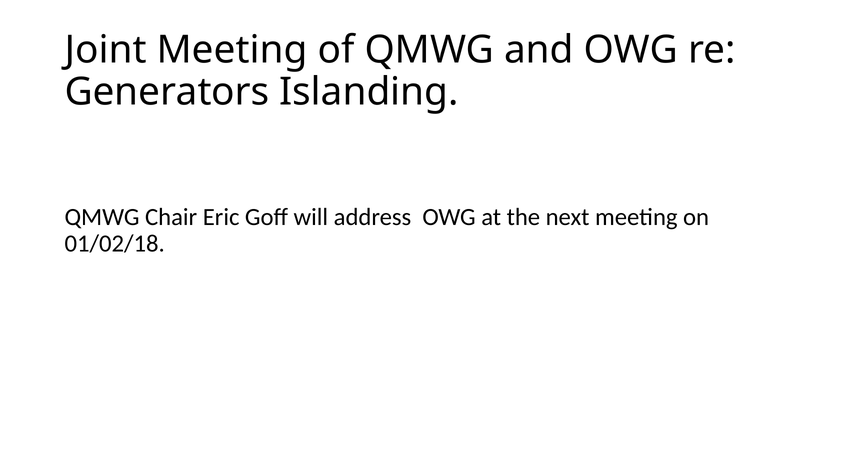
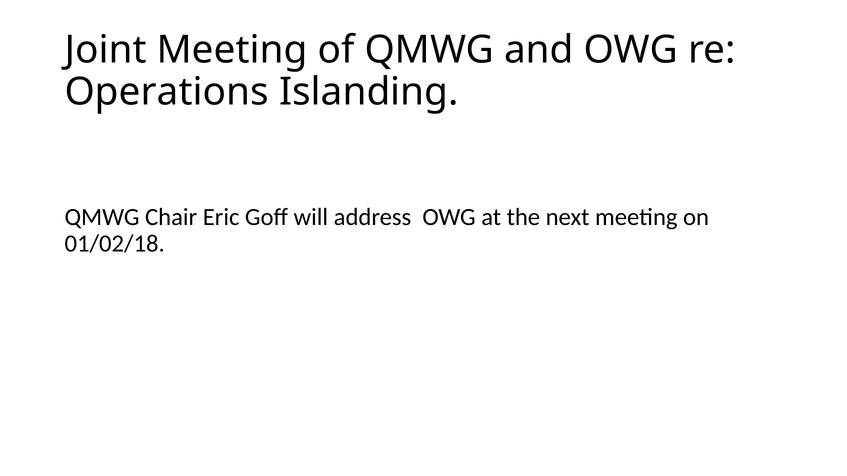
Generators: Generators -> Operations (167, 92)
